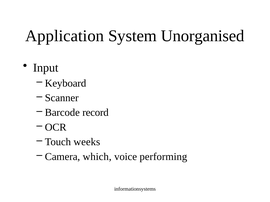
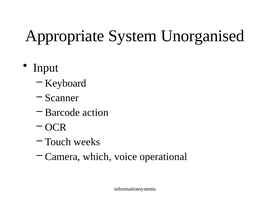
Application: Application -> Appropriate (65, 36)
record: record -> action (95, 113)
performing: performing -> operational (163, 157)
